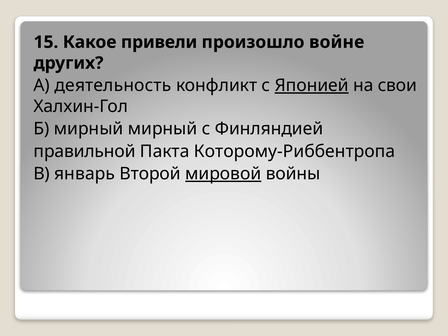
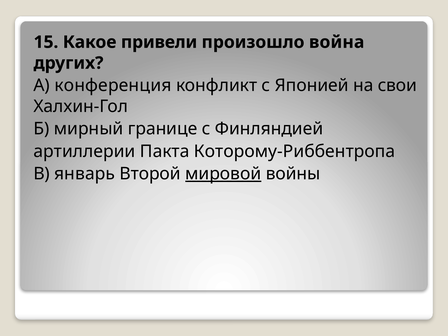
войне: войне -> война (337, 42)
деятельность: деятельность -> конференция (113, 86)
Японией underline: present -> none (312, 86)
мирный мирный: мирный -> границе (163, 129)
правильной: правильной -> артиллерии (85, 151)
